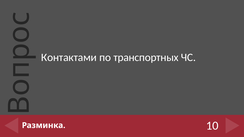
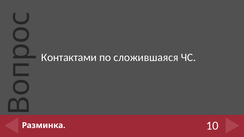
транспортных: транспортных -> сложившаяся (146, 57)
